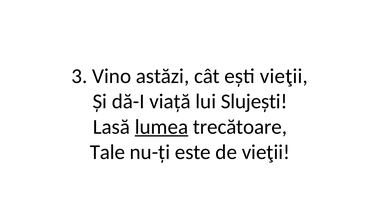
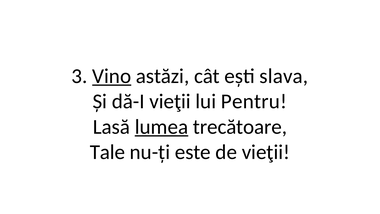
Vino underline: none -> present (112, 76)
ești vieţii: vieţii -> slava (284, 76)
dă-I viață: viață -> vieţii (170, 101)
Slujești: Slujești -> Pentru (254, 101)
